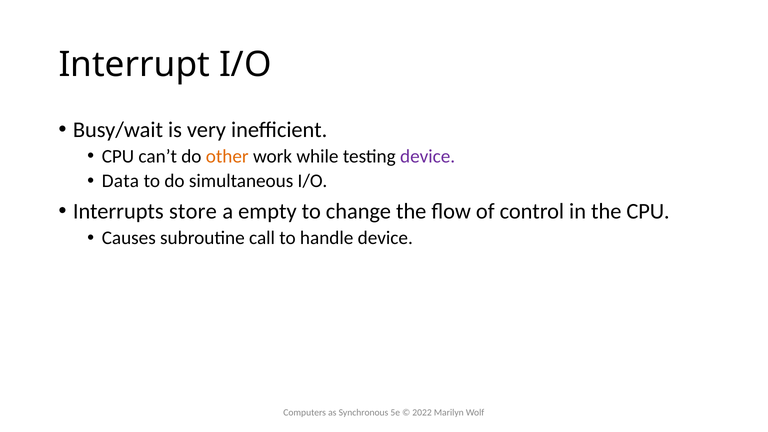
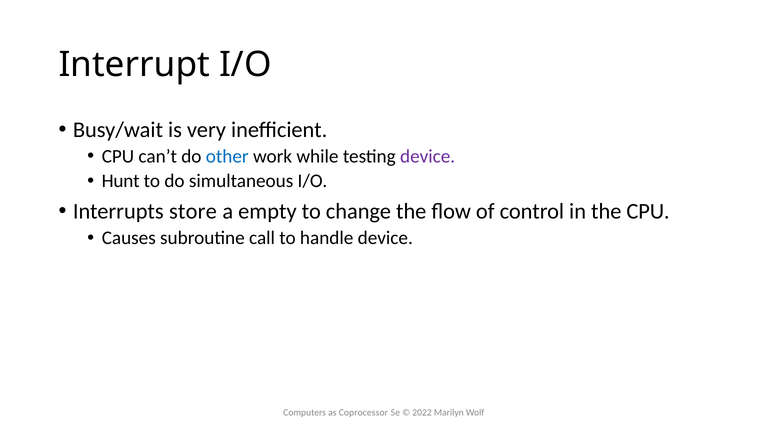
other colour: orange -> blue (227, 156)
Data: Data -> Hunt (121, 181)
Synchronous: Synchronous -> Coprocessor (363, 412)
